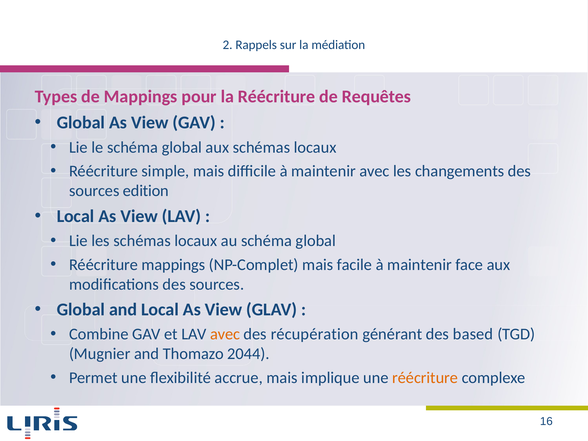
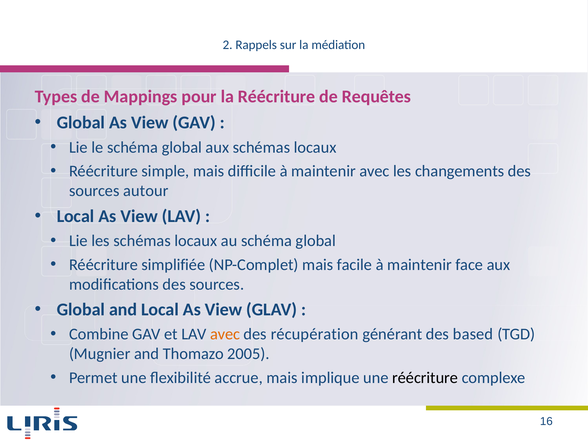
edition: edition -> autour (146, 191)
Réécriture mappings: mappings -> simplifiée (173, 265)
2044: 2044 -> 2005 (248, 354)
réécriture colour: orange -> black (425, 378)
